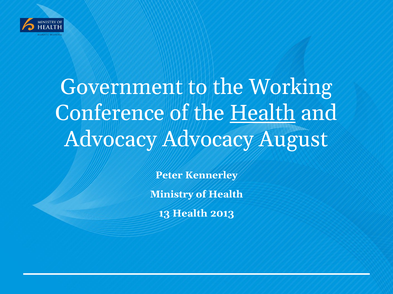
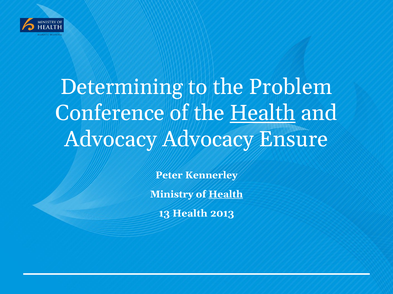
Government: Government -> Determining (122, 87)
Working: Working -> Problem (290, 87)
August: August -> Ensure (293, 139)
Health underline: none -> present (226, 195)
